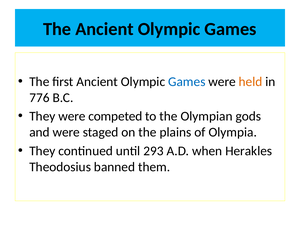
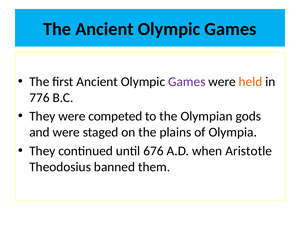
Games colour: blue -> purple (187, 82)
293: 293 -> 676 (153, 151)
Herakles: Herakles -> Aristotle (249, 151)
